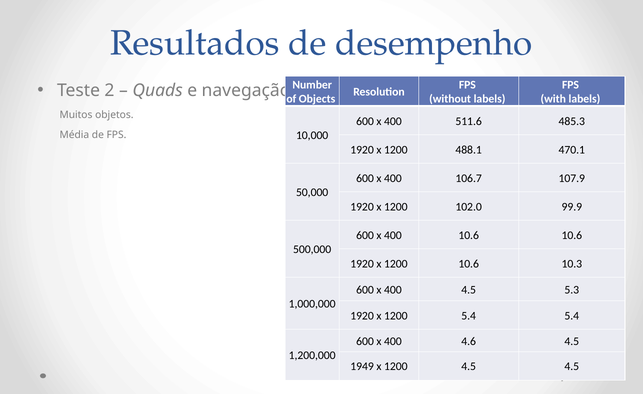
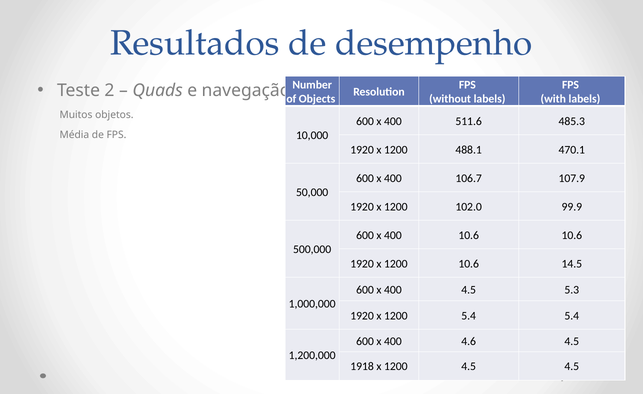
10.3: 10.3 -> 14.5 (572, 264)
1949: 1949 -> 1918 (362, 366)
